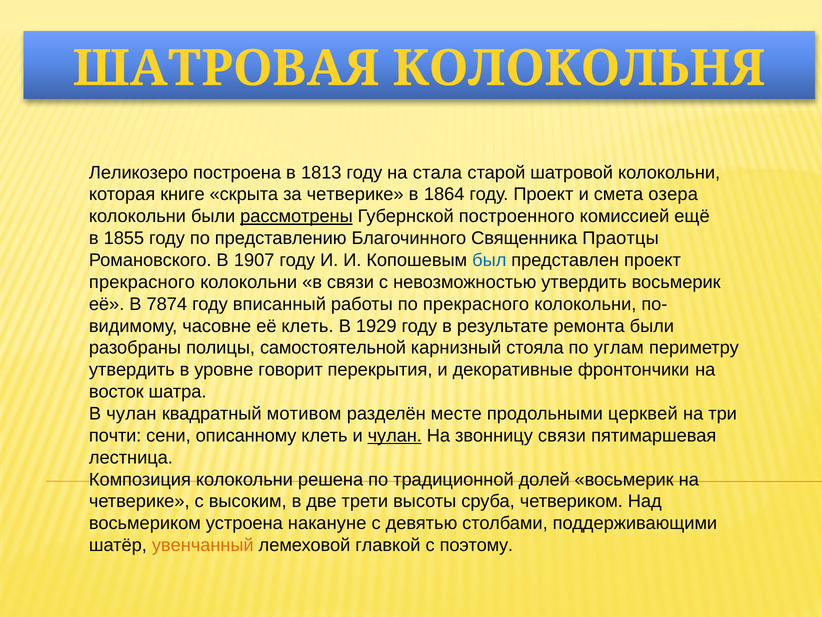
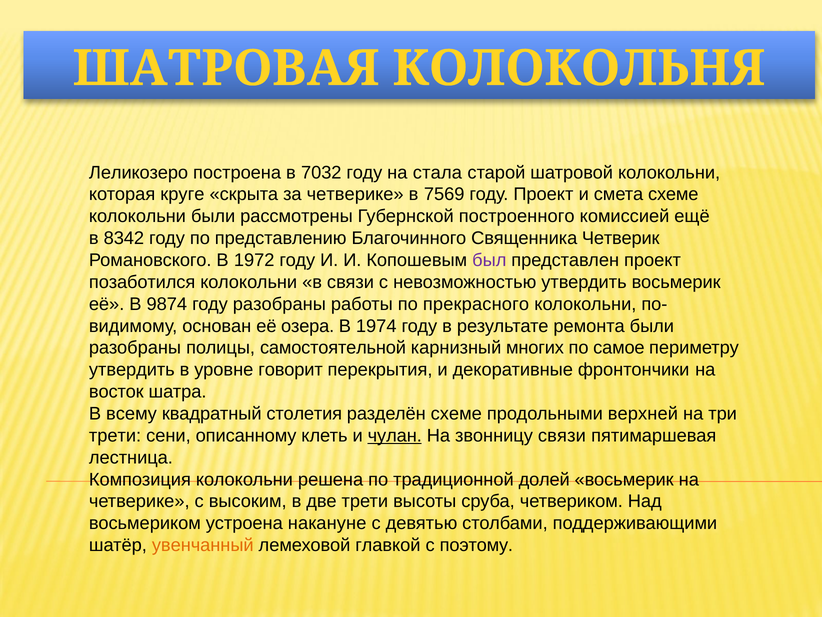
1813: 1813 -> 7032 (321, 172)
книге: книге -> круге (182, 194)
1864: 1864 -> 7569 (444, 194)
смета озера: озера -> схеме (673, 194)
рассмотрены underline: present -> none (296, 216)
1855: 1855 -> 8342 (124, 238)
Праотцы: Праотцы -> Четверик (621, 238)
1907: 1907 -> 1972 (254, 260)
был colour: blue -> purple (489, 260)
прекрасного: прекрасного -> позаботился (142, 282)
7874: 7874 -> 9874 (167, 304)
году вписанный: вписанный -> разобраны (279, 304)
часовне: часовне -> основан (217, 326)
её клеть: клеть -> озера (308, 326)
1929: 1929 -> 1974 (376, 326)
стояла: стояла -> многих (535, 348)
углам: углам -> самое (619, 348)
В чулан: чулан -> всему (131, 413)
мотивом: мотивом -> столетия (304, 413)
разделён месте: месте -> схеме (456, 413)
церквей: церквей -> верхней (643, 413)
почти: почти -> трети (115, 435)
